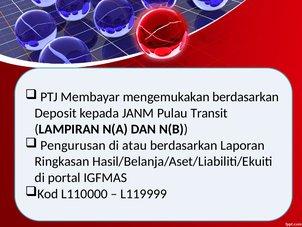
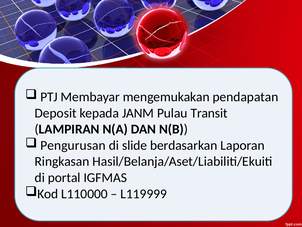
mengemukakan berdasarkan: berdasarkan -> pendapatan (246, 97)
atau: atau -> slide (135, 145)
